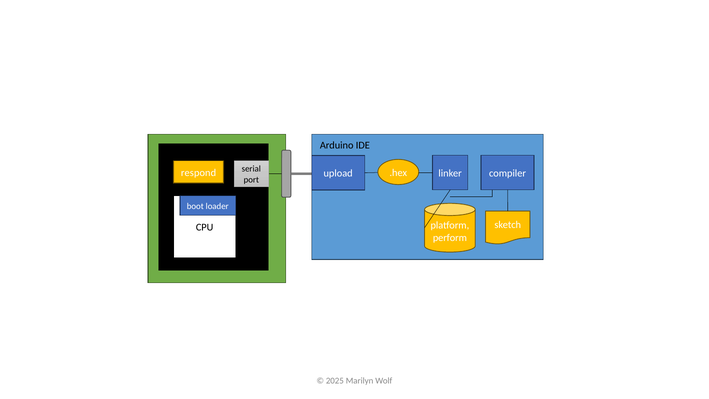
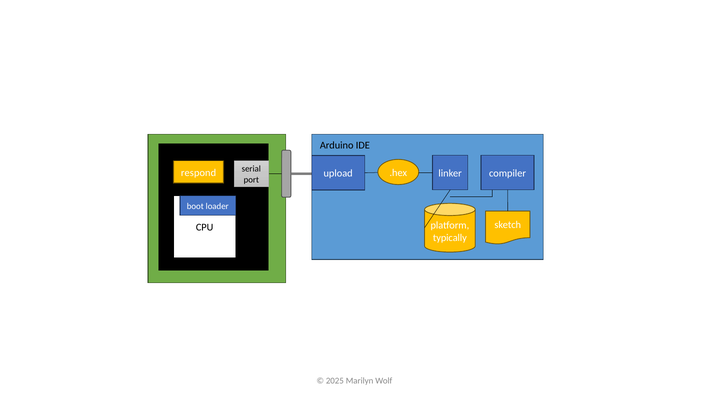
perform: perform -> typically (450, 238)
